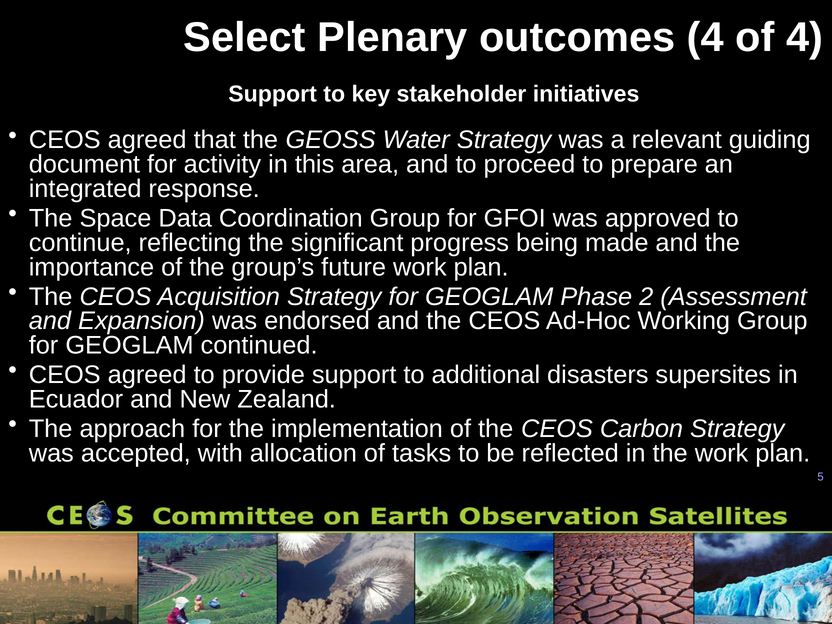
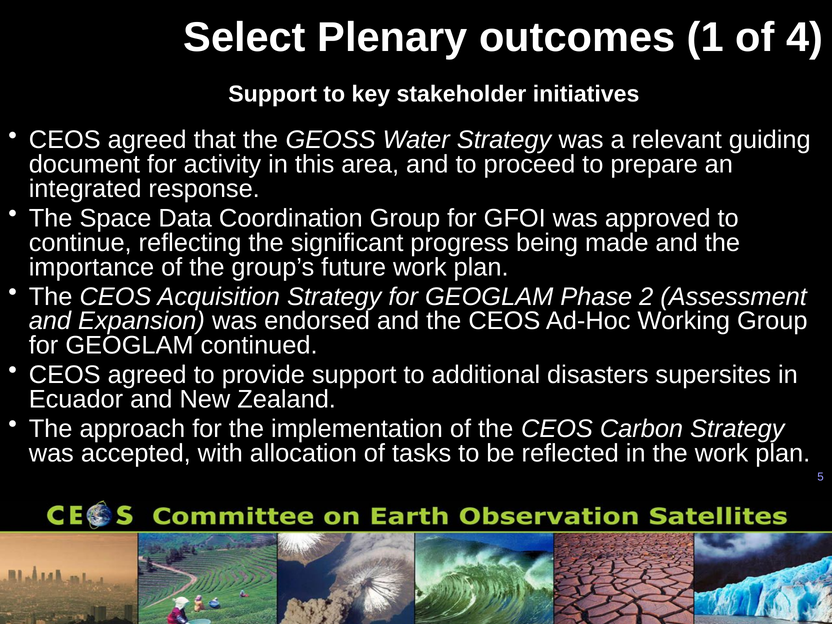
outcomes 4: 4 -> 1 (705, 38)
